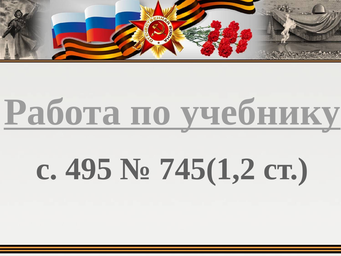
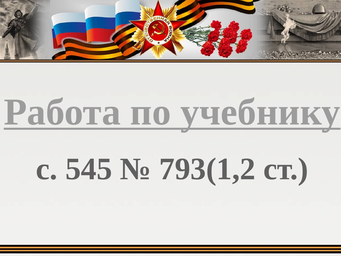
495: 495 -> 545 (89, 169)
745(1,2: 745(1,2 -> 793(1,2 (207, 169)
